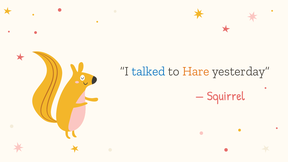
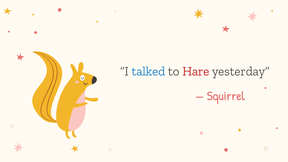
Hare colour: orange -> red (196, 71)
